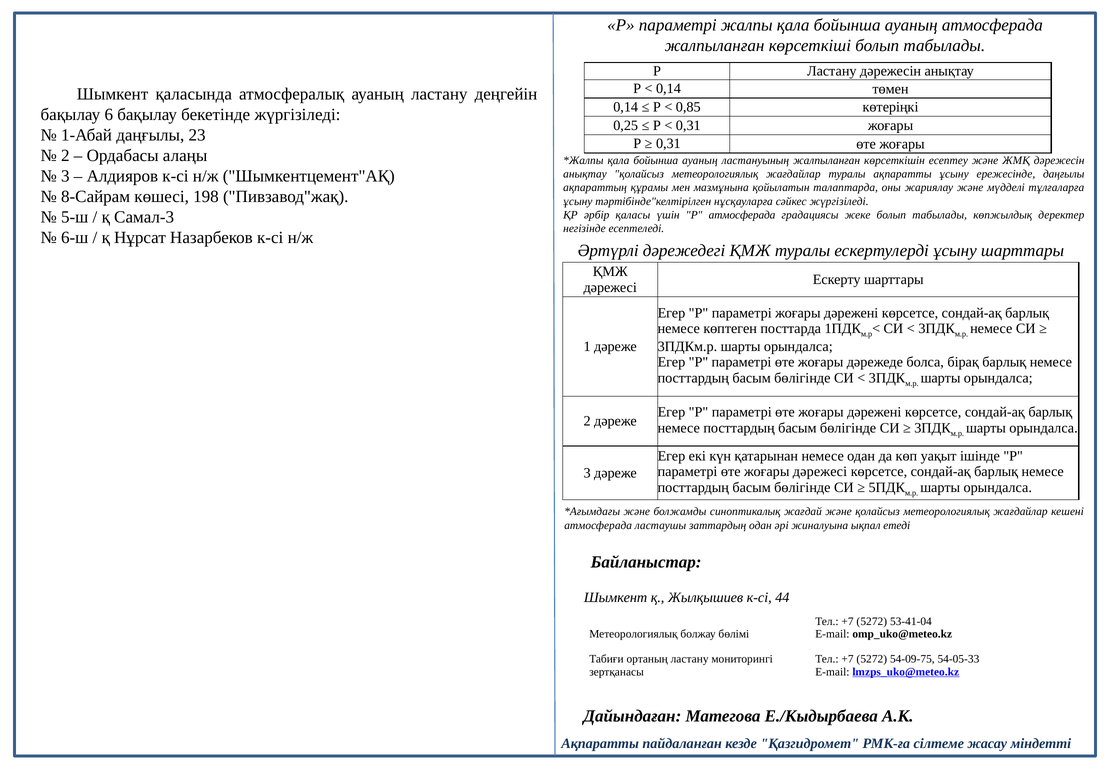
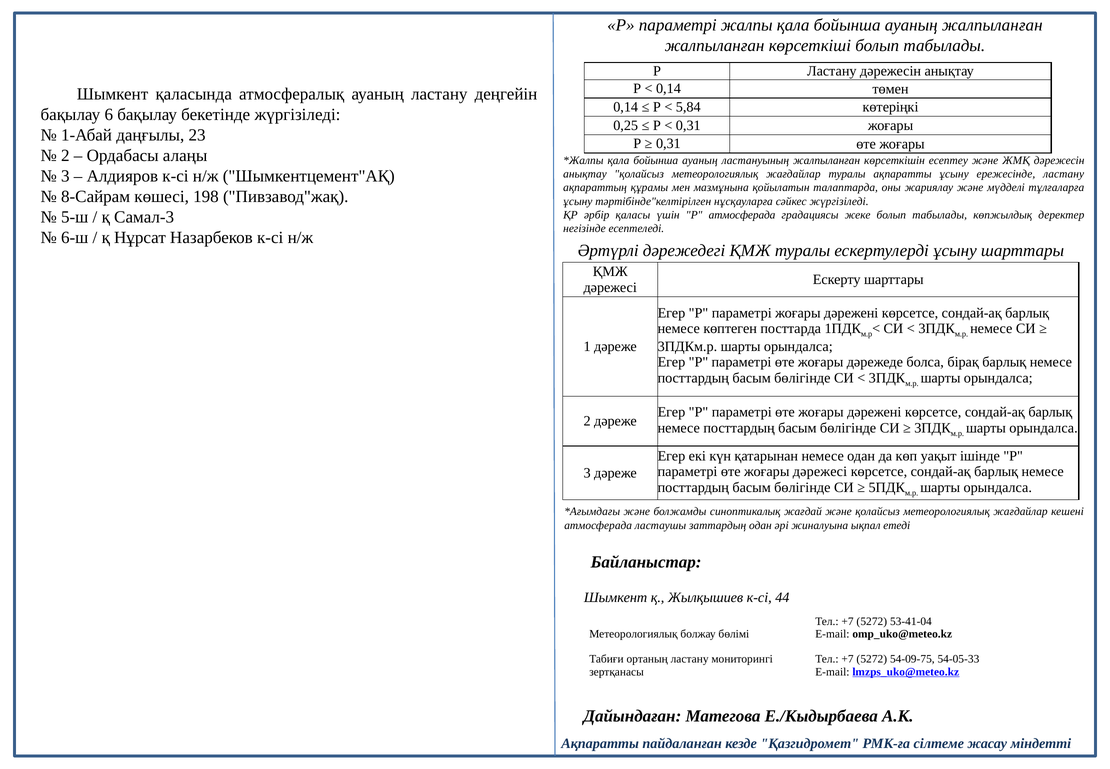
ауаның атмосферада: атмосферада -> жалпыланған (992, 25)
0,85: 0,85 -> 5,84 (688, 107)
ережесінде даңғылы: даңғылы -> ластану (1064, 174)
